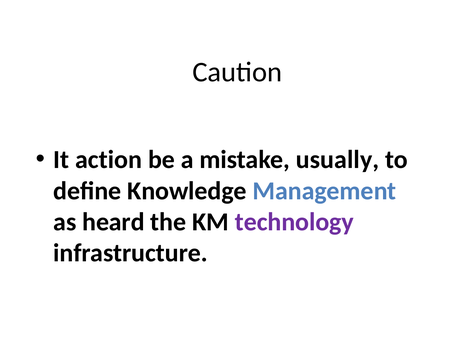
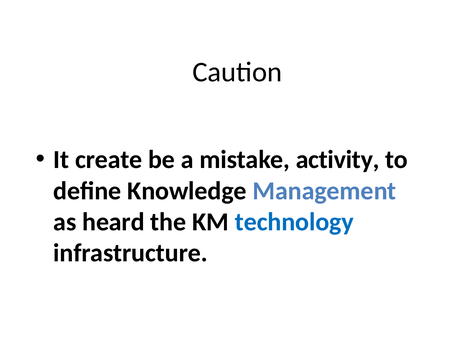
action: action -> create (109, 160)
usually: usually -> activity (338, 160)
technology colour: purple -> blue (294, 222)
